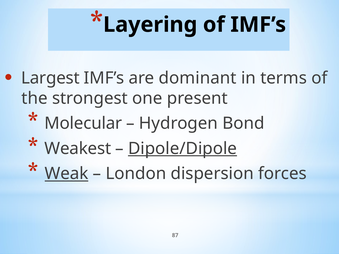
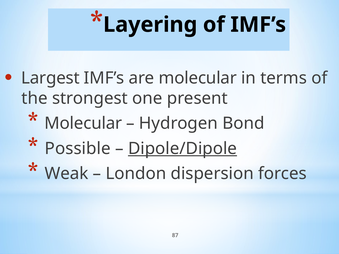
are dominant: dominant -> molecular (198, 78)
Weakest: Weakest -> Possible (78, 149)
Weak underline: present -> none (67, 174)
